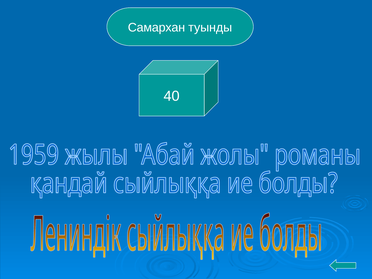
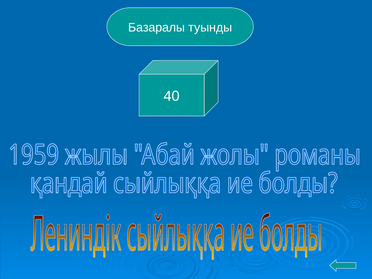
Самархан: Самархан -> Базаралы (156, 28)
